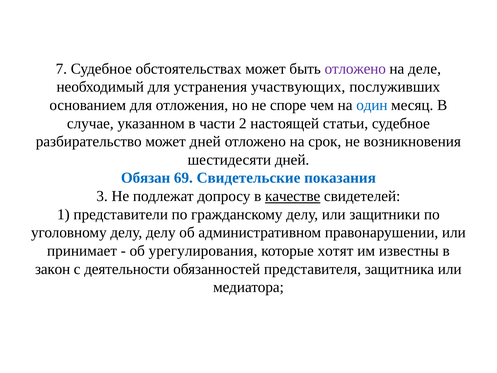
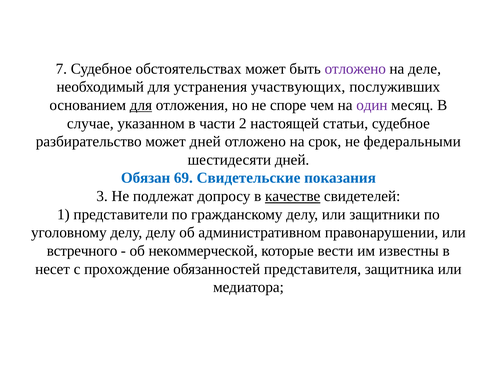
для underline: none -> present (141, 105)
один colour: blue -> purple (372, 105)
возникновения: возникновения -> федеральными (412, 141)
принимает: принимает -> встречного (82, 251)
урегулирования: урегулирования -> некоммерческой (203, 251)
хотят: хотят -> вести (335, 251)
закон: закон -> несет (53, 269)
деятельности: деятельности -> прохождение (127, 269)
